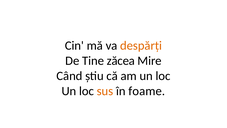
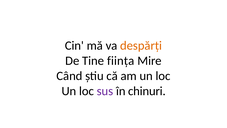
zăcea: zăcea -> ființa (121, 61)
sus colour: orange -> purple (105, 91)
foame: foame -> chinuri (147, 91)
